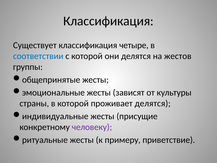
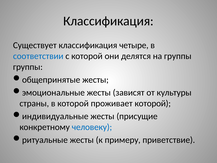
на жестов: жестов -> группы (178, 56)
проживает делятся: делятся -> которой (153, 103)
человеку colour: purple -> blue (92, 127)
